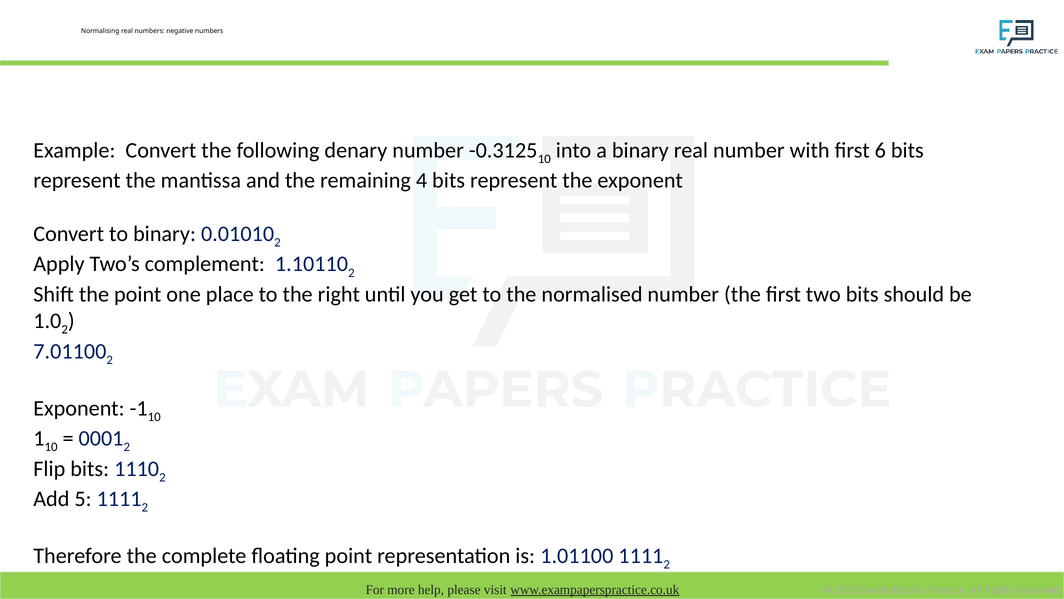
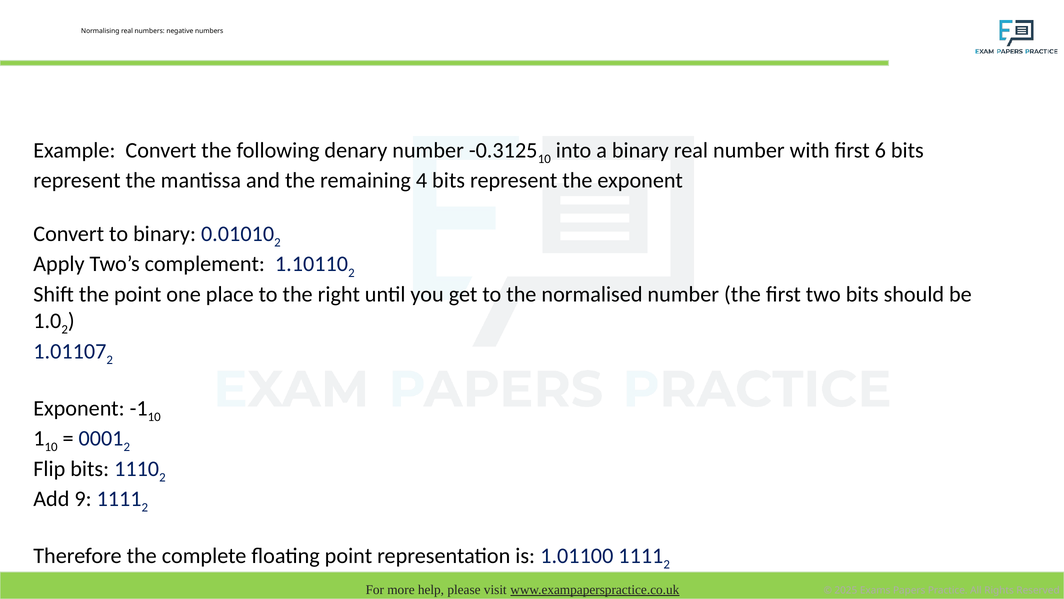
7.01100: 7.01100 -> 1.01107 (70, 351)
5: 5 -> 9 (83, 499)
